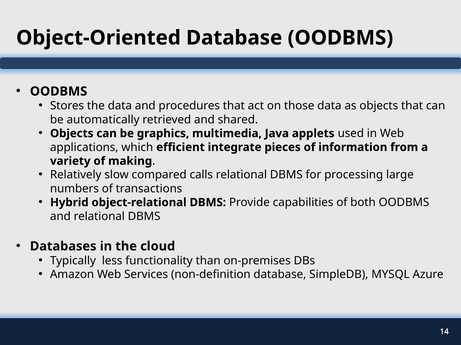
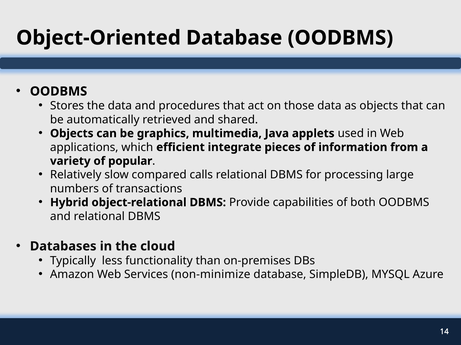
making: making -> popular (130, 161)
non-definition: non-definition -> non-minimize (211, 275)
